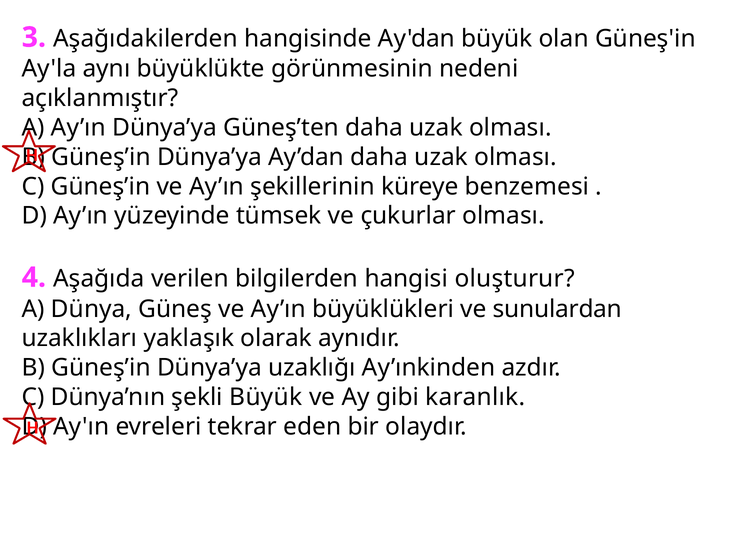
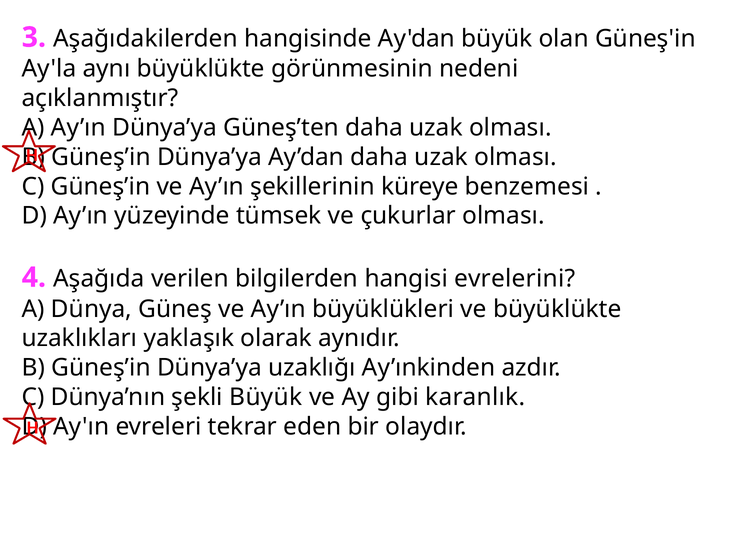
oluşturur: oluşturur -> evrelerini (515, 279)
ve sunulardan: sunulardan -> büyüklükte (557, 309)
